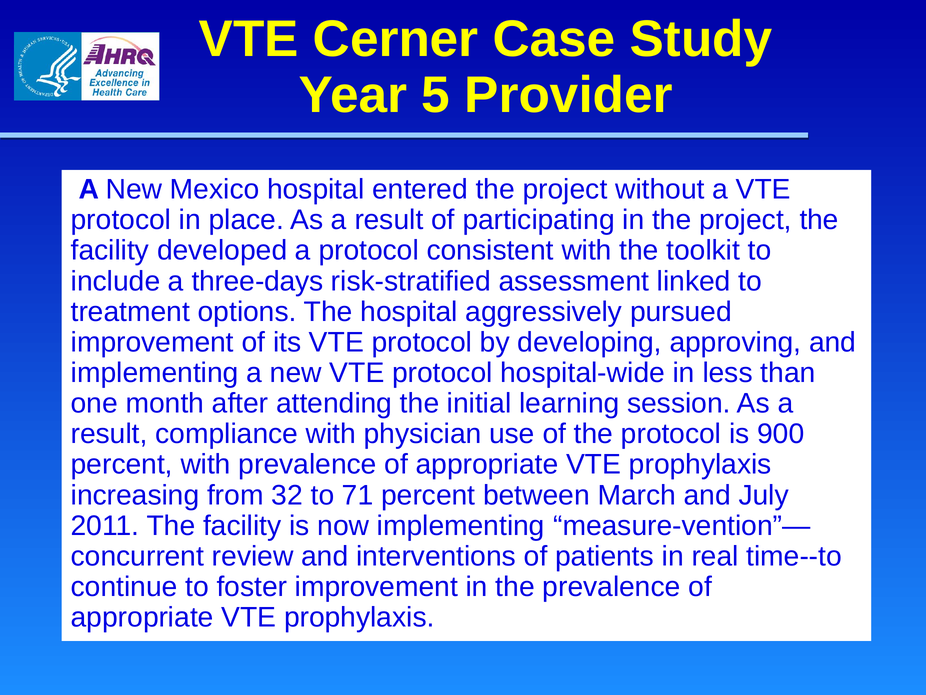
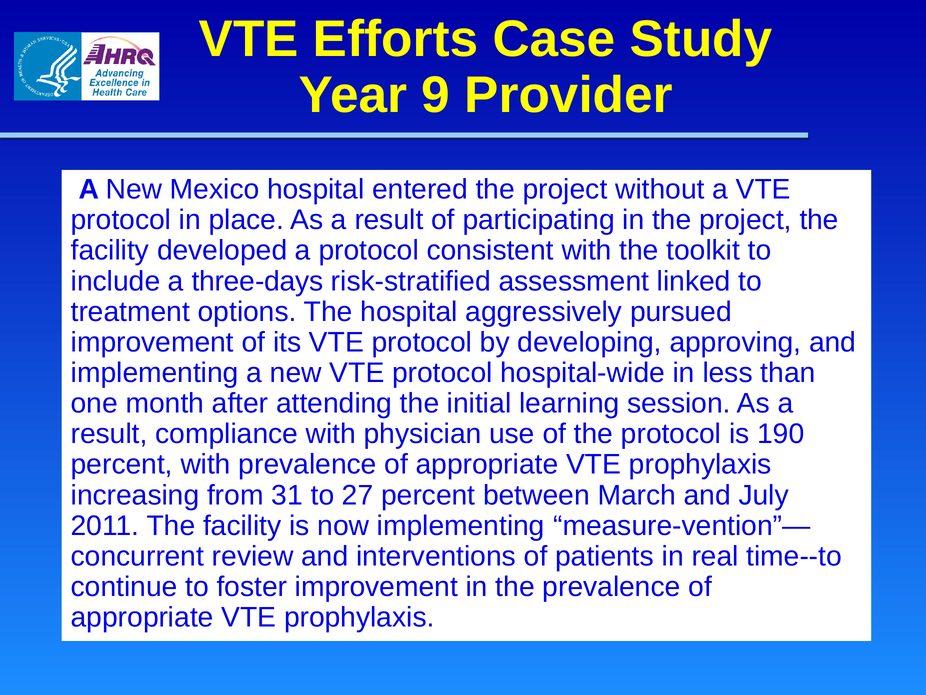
Cerner: Cerner -> Efforts (396, 39)
5: 5 -> 9 (436, 95)
900: 900 -> 190 (781, 434)
32: 32 -> 31 (287, 495)
71: 71 -> 27 (358, 495)
